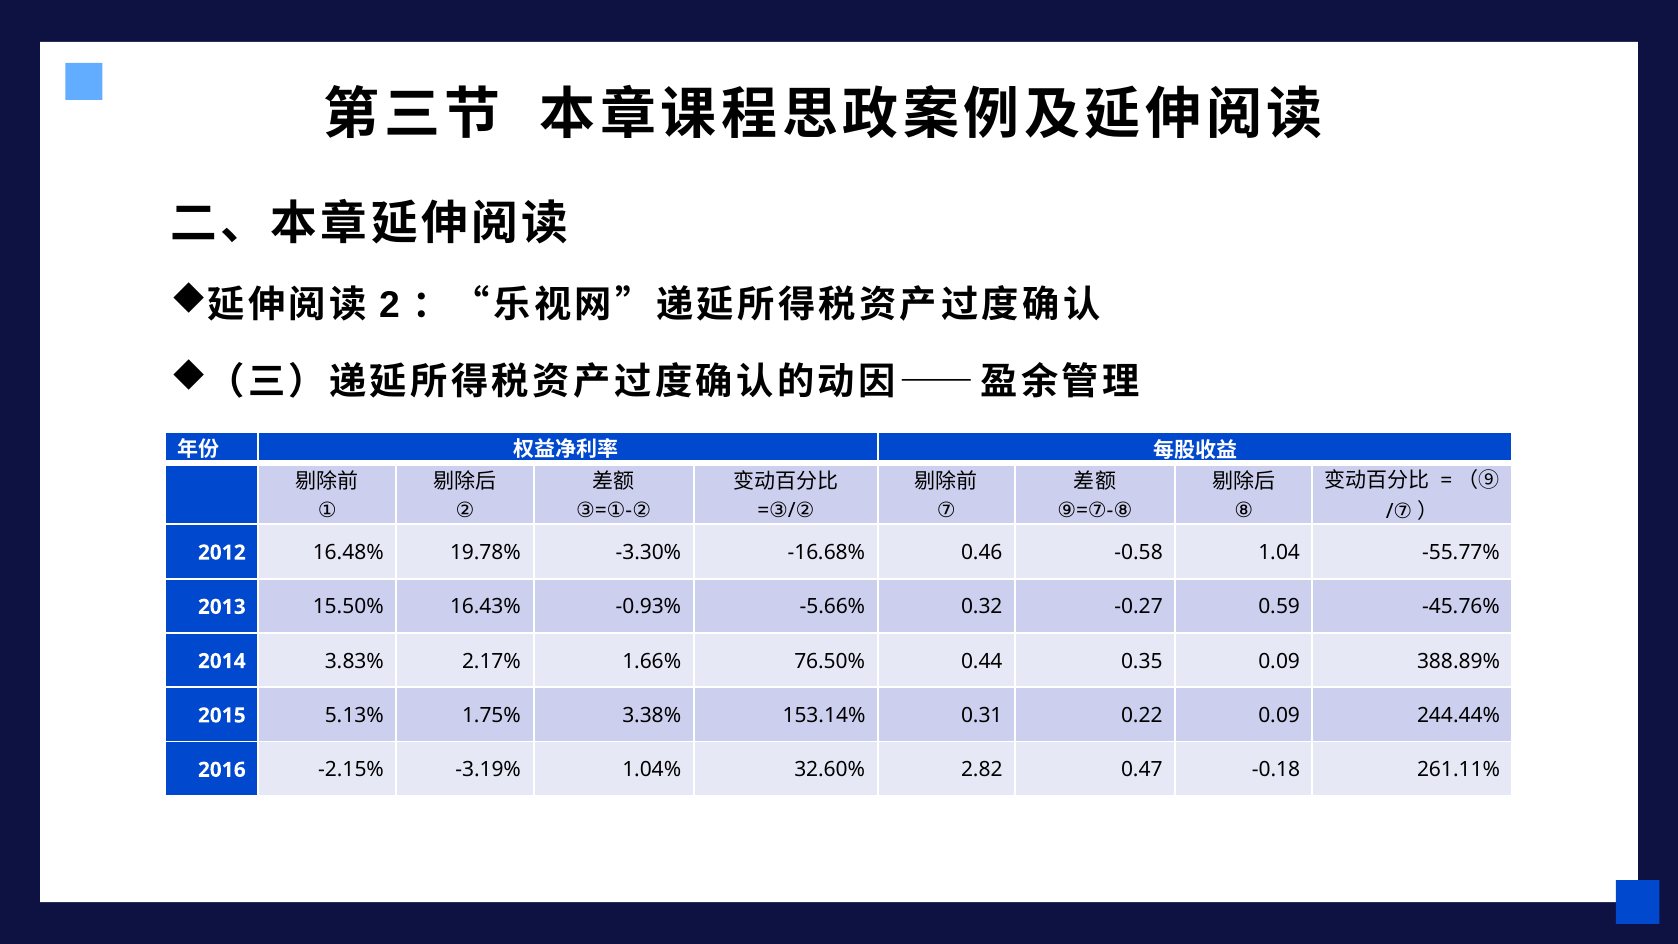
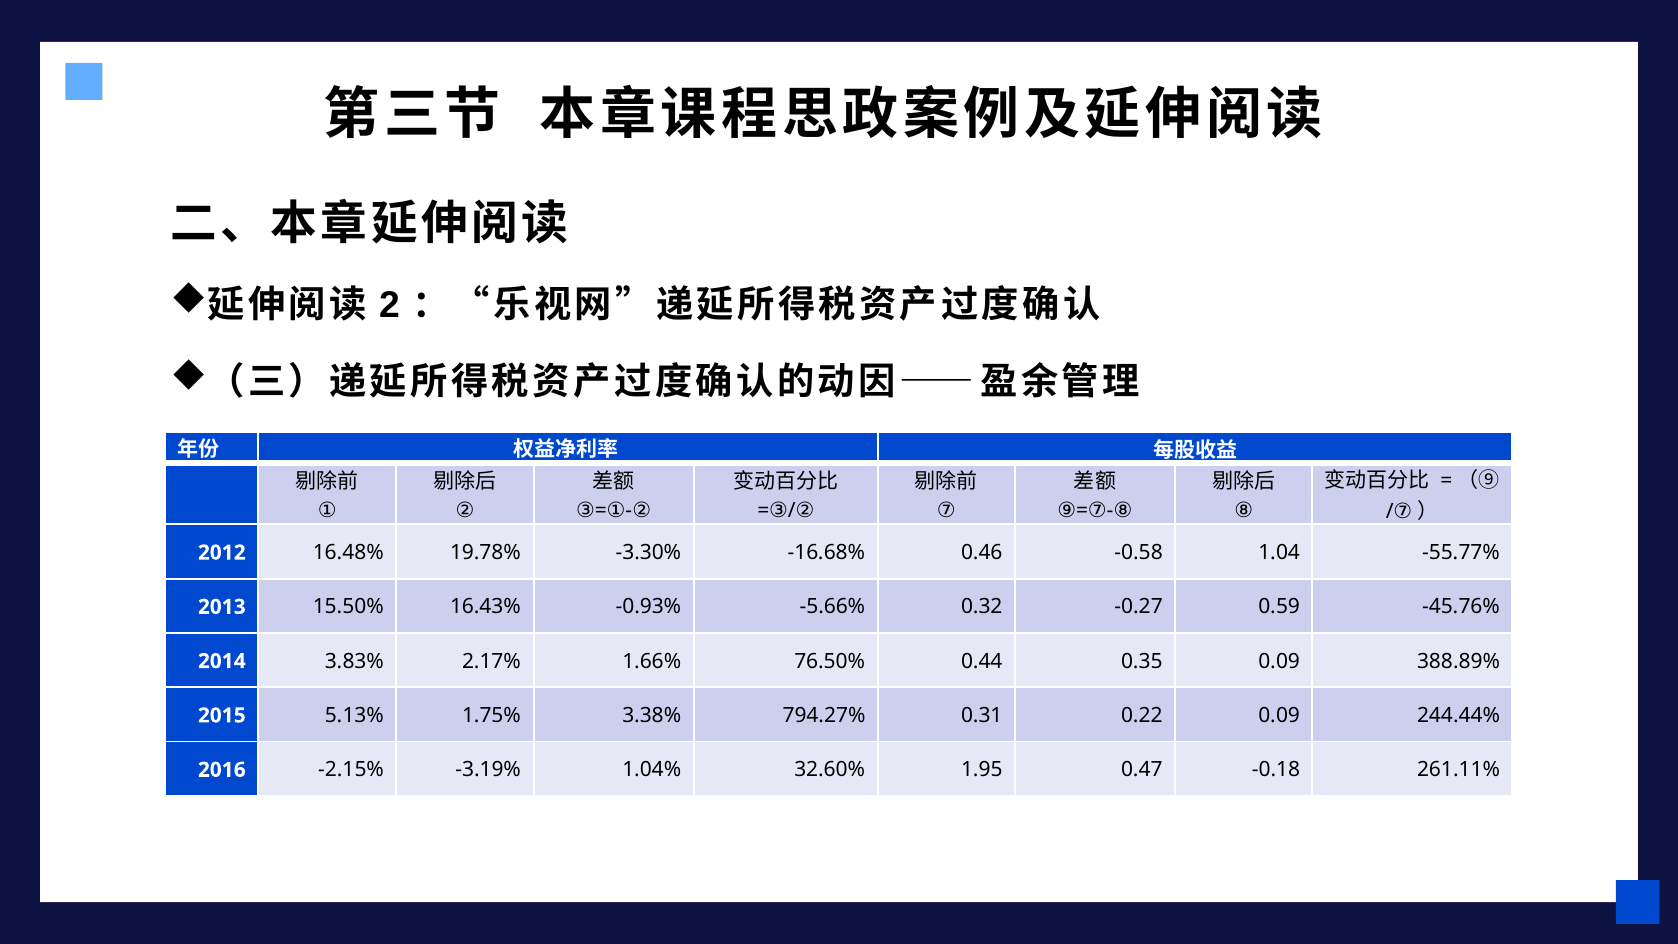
153.14%: 153.14% -> 794.27% (824, 715)
2.82: 2.82 -> 1.95 (982, 770)
